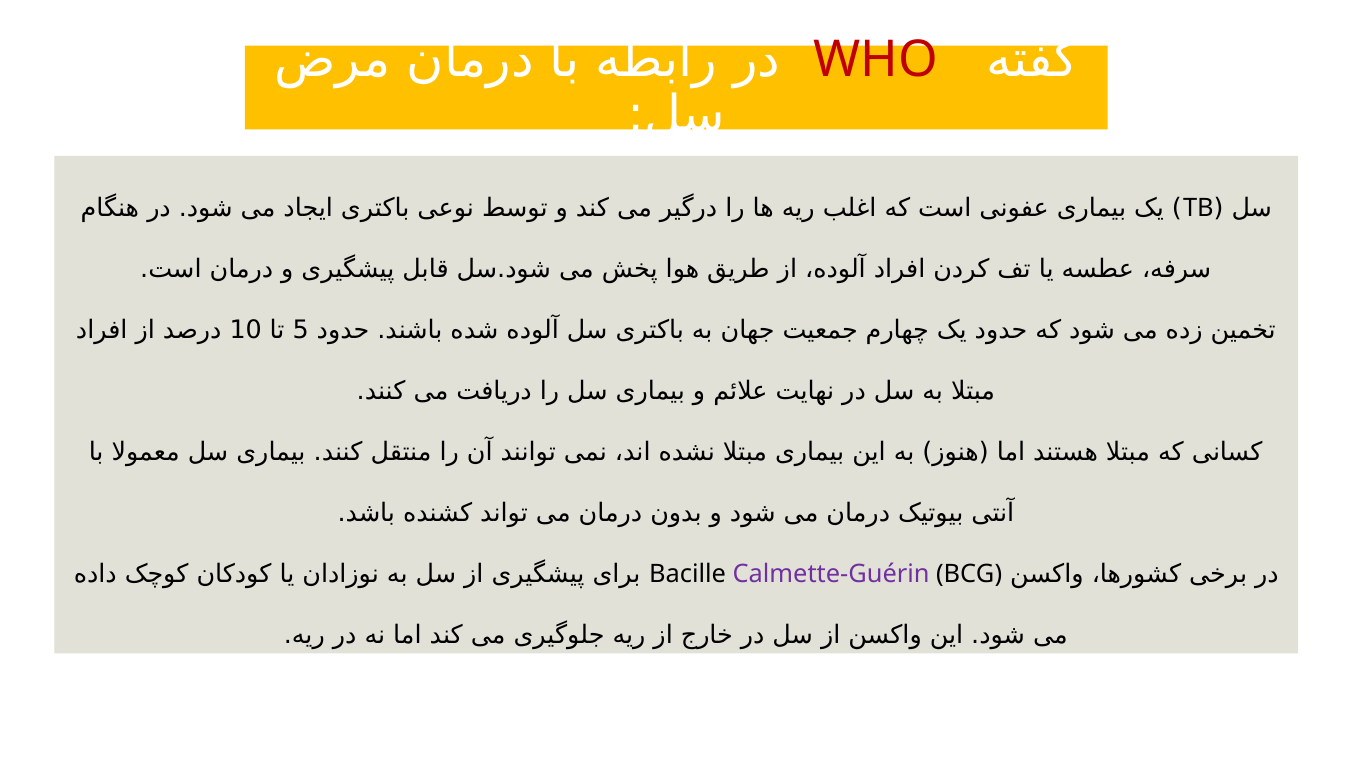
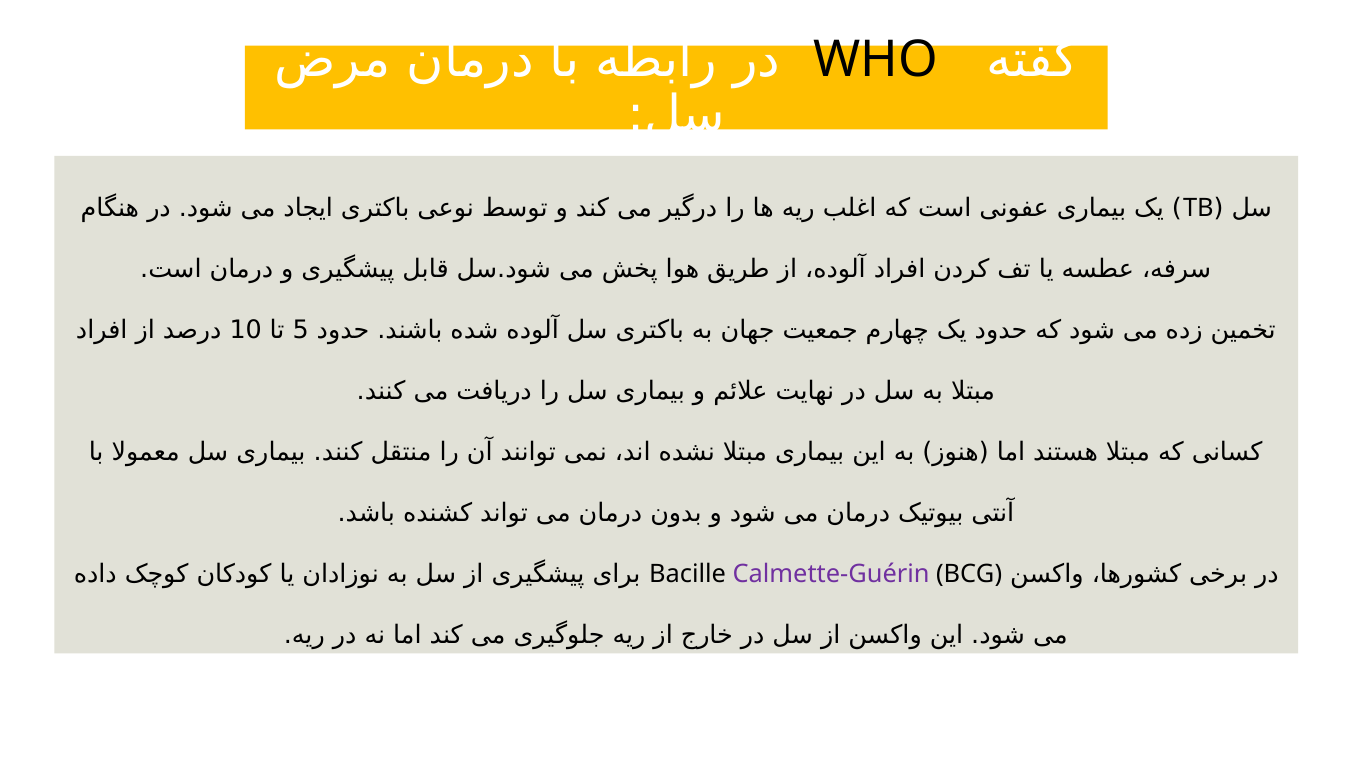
WHO colour: red -> black (876, 60)
